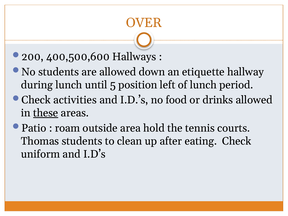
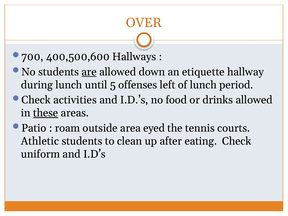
200: 200 -> 700 (32, 57)
are underline: none -> present (89, 72)
position: position -> offenses (138, 85)
hold: hold -> eyed (154, 128)
Thomas: Thomas -> Athletic (40, 141)
